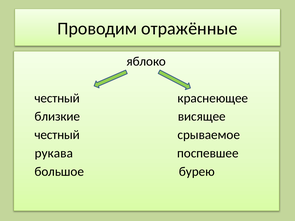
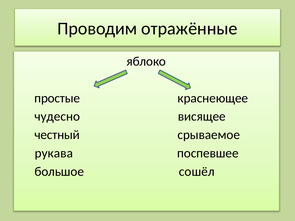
честный: честный -> простые (57, 98)
близкие: близкие -> чудесно (57, 117)
бурею: бурею -> сошёл (197, 172)
